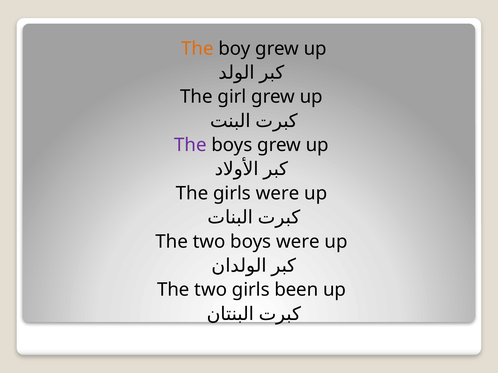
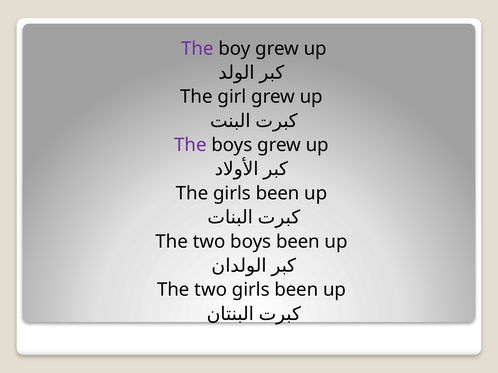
The colour: orange -> purple (197, 49)
The girls were: were -> been (278, 194)
boys were: were -> been (298, 242)
